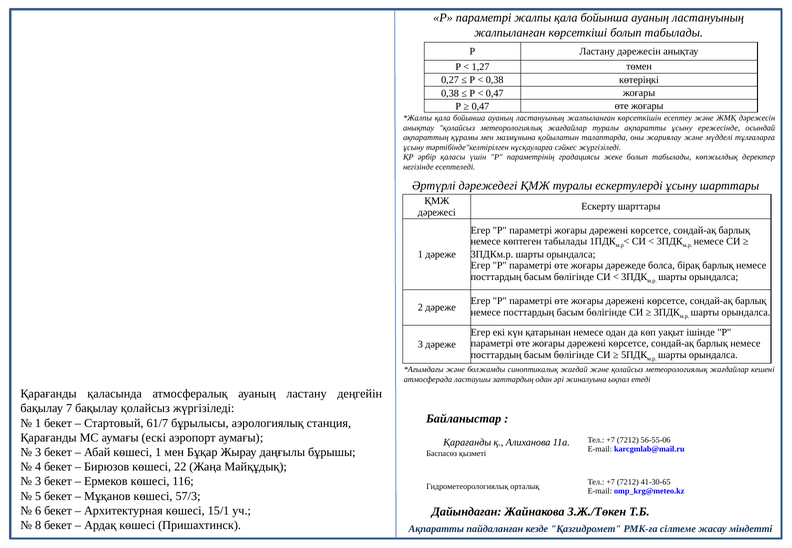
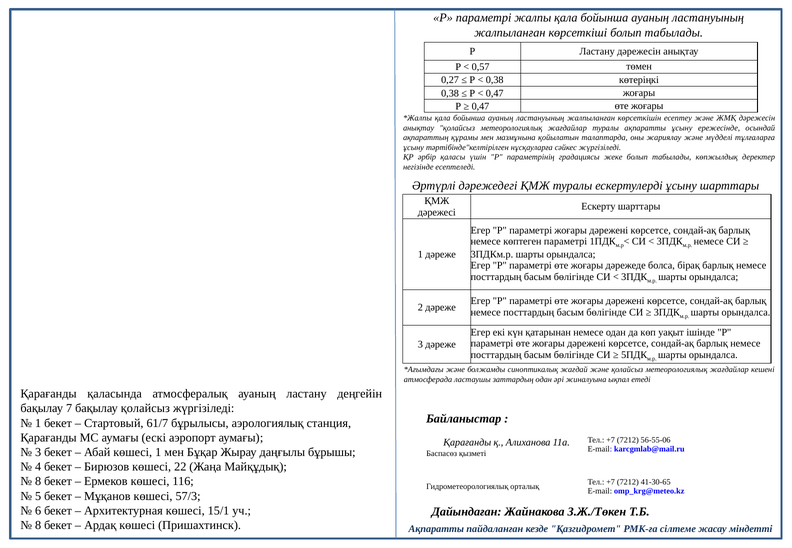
1,27: 1,27 -> 0,57 (481, 67)
көптеген табылады: табылады -> параметрі (566, 242)
3: 3 -> 8 (38, 482)
